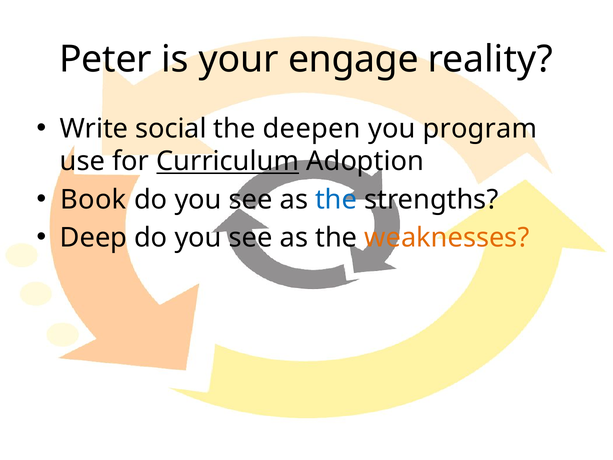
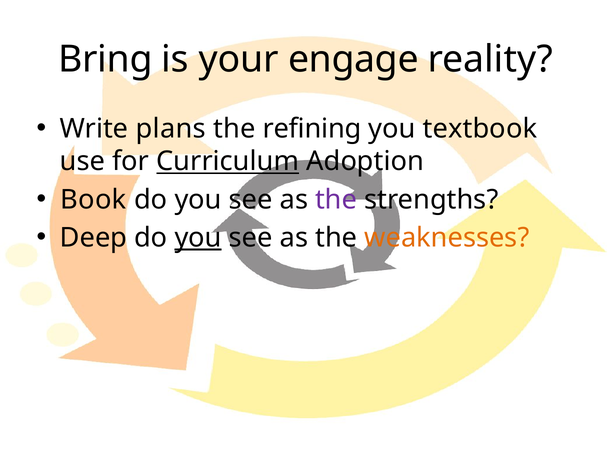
Peter: Peter -> Bring (106, 59)
social: social -> plans (171, 129)
deepen: deepen -> refining (312, 129)
program: program -> textbook (480, 129)
the colour: blue -> purple (336, 199)
you underline: none -> present (198, 238)
